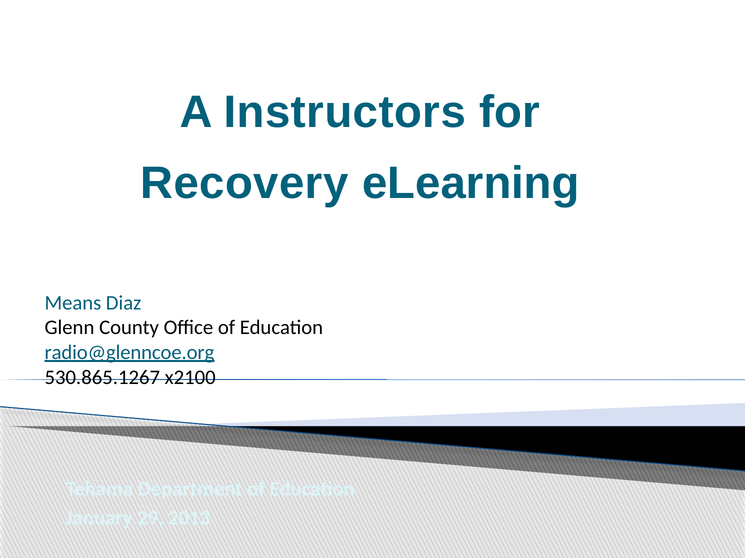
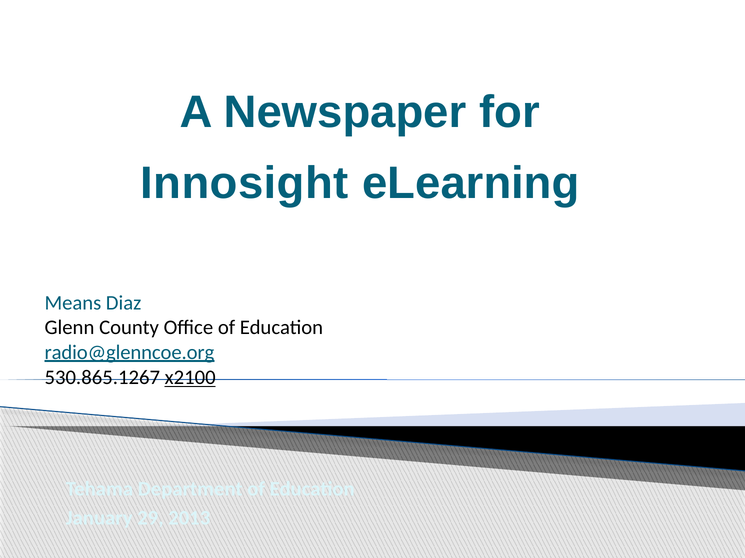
Instructors: Instructors -> Newspaper (345, 112)
Recovery: Recovery -> Innosight (244, 183)
x2100 underline: none -> present (190, 378)
